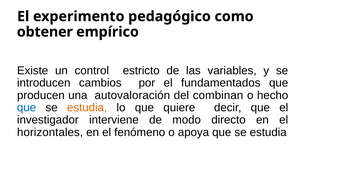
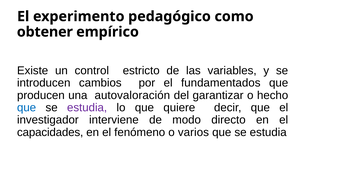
combinan: combinan -> garantizar (218, 95)
estudia colour: orange -> purple (87, 108)
horizontales: horizontales -> capacidades (50, 132)
apoya: apoya -> varios (193, 132)
